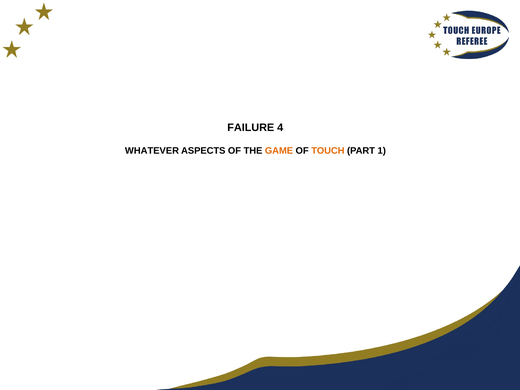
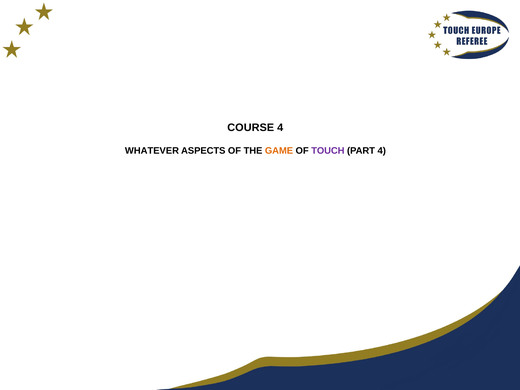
FAILURE: FAILURE -> COURSE (251, 128)
TOUCH colour: orange -> purple (328, 151)
PART 1: 1 -> 4 (382, 151)
